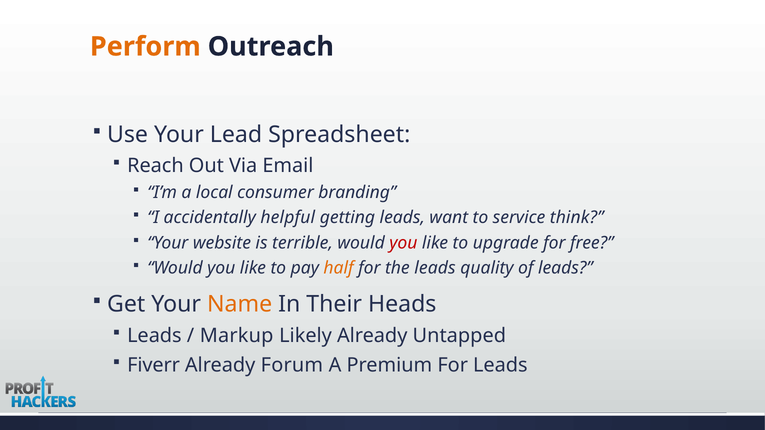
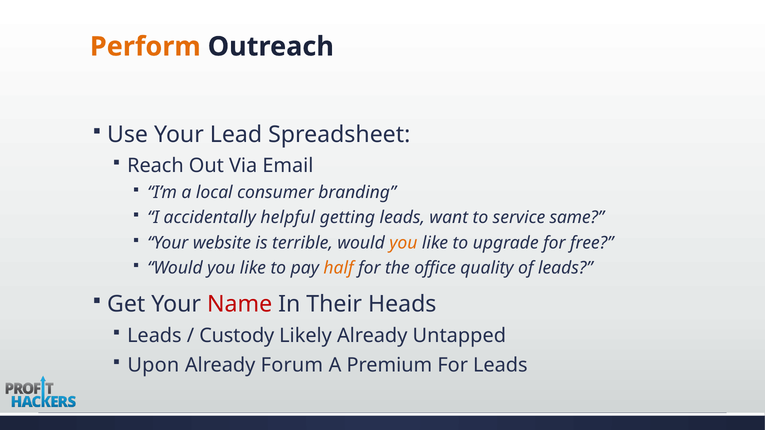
think: think -> same (577, 218)
you colour: red -> orange (403, 243)
the leads: leads -> office (435, 268)
Name colour: orange -> red (240, 305)
Markup: Markup -> Custody (237, 336)
Fiverr: Fiverr -> Upon (153, 365)
